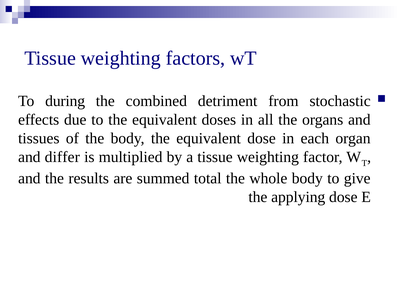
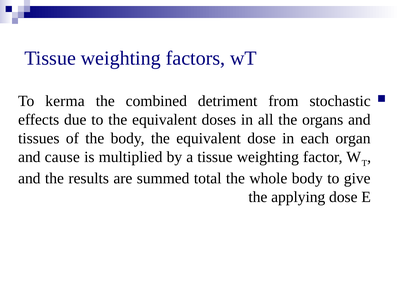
during: during -> kerma (65, 101)
differ: differ -> cause (62, 157)
